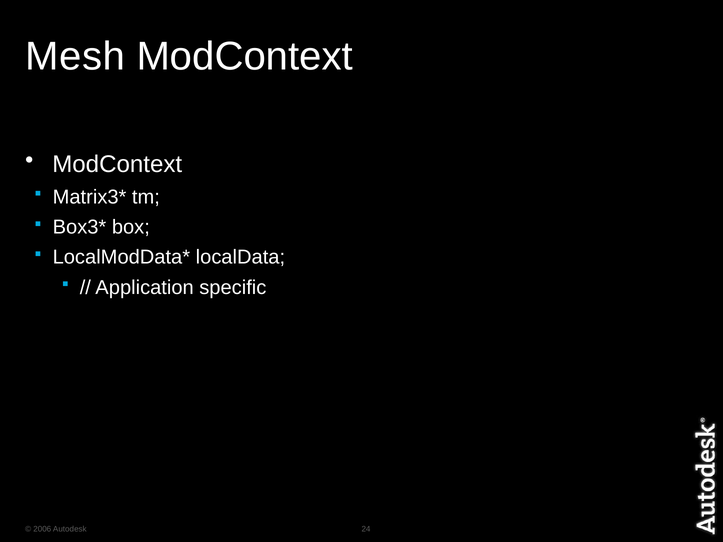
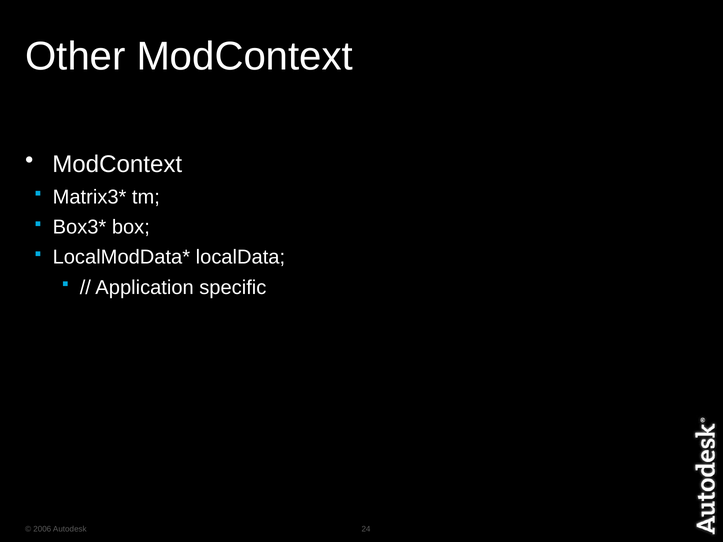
Mesh: Mesh -> Other (75, 56)
